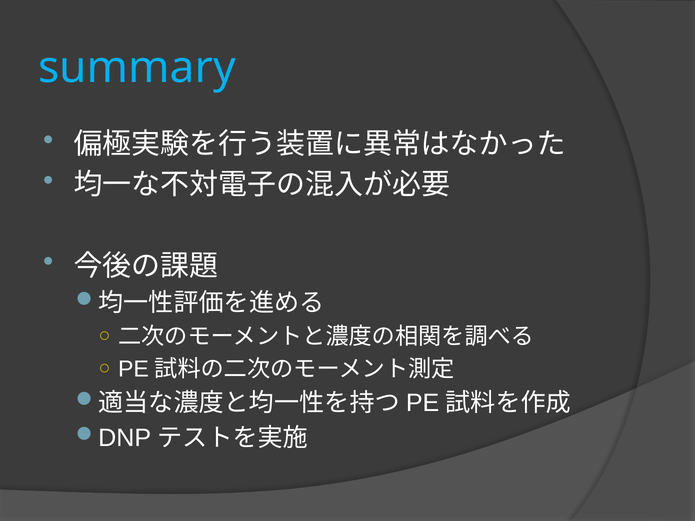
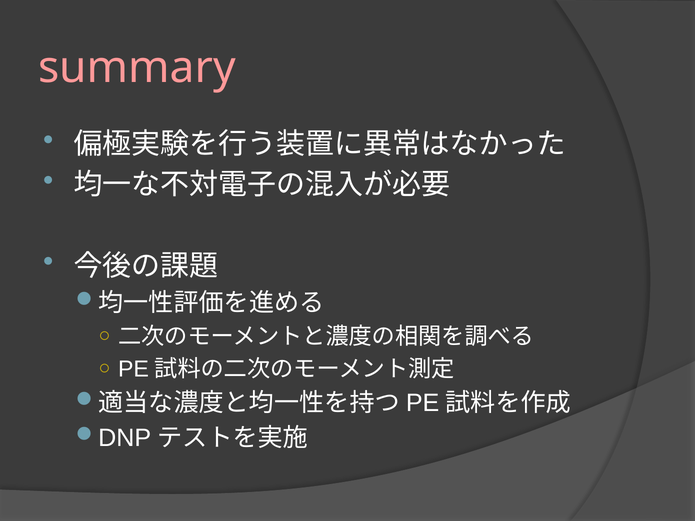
summary colour: light blue -> pink (137, 67)
